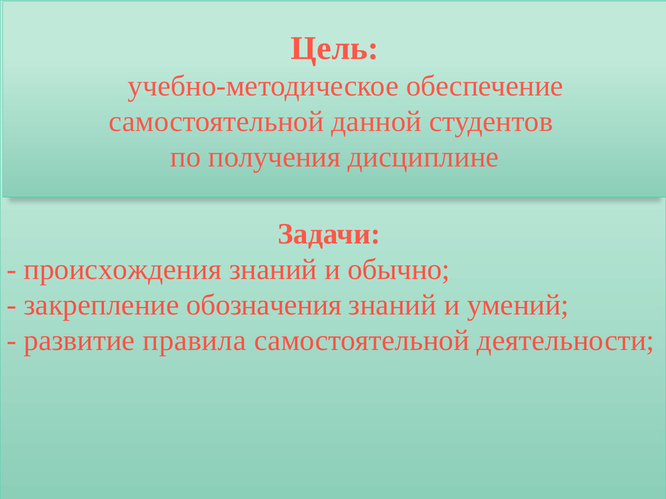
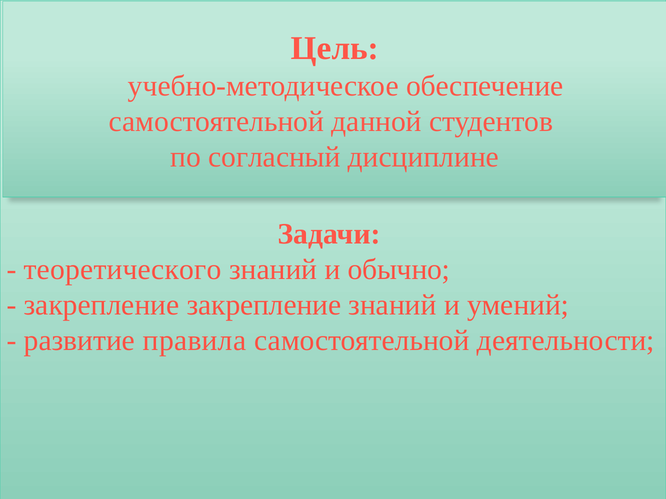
получения: получения -> согласный (274, 157)
происхождения: происхождения -> теоретического (123, 270)
закрепление обозначения: обозначения -> закрепление (264, 306)
